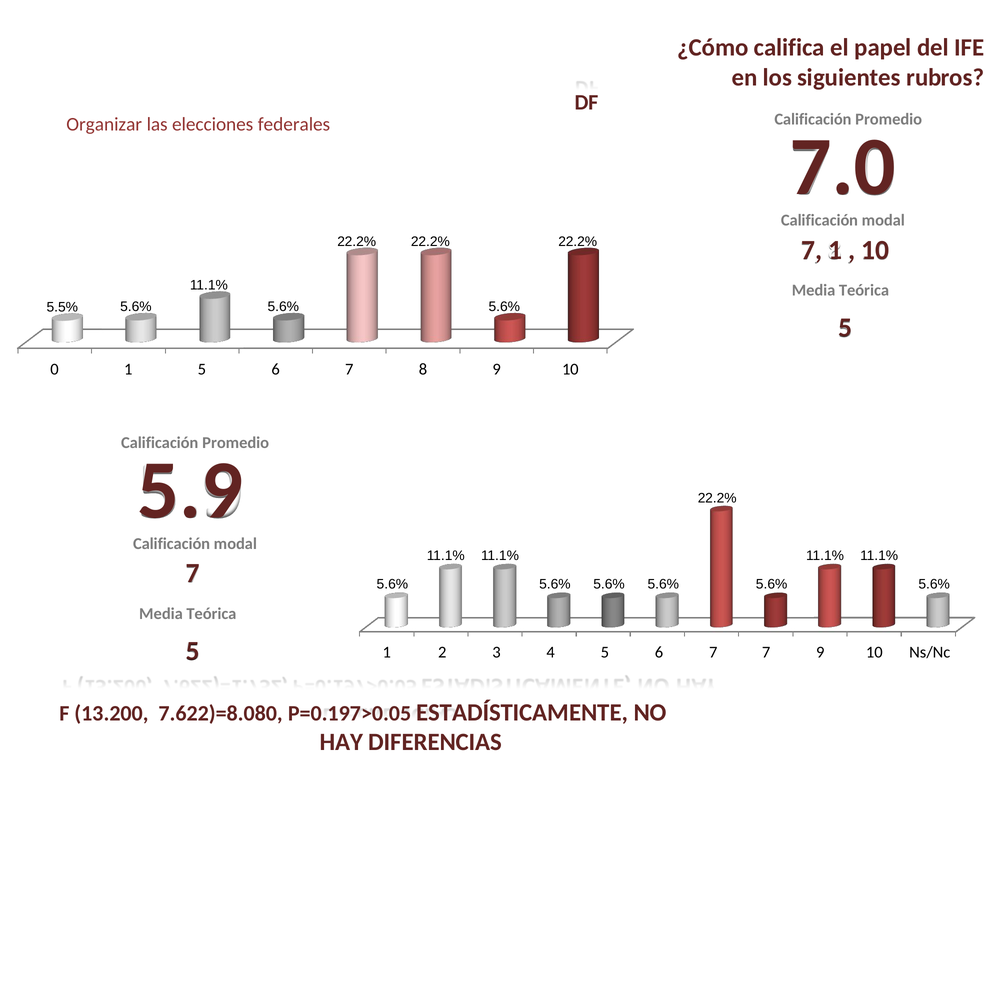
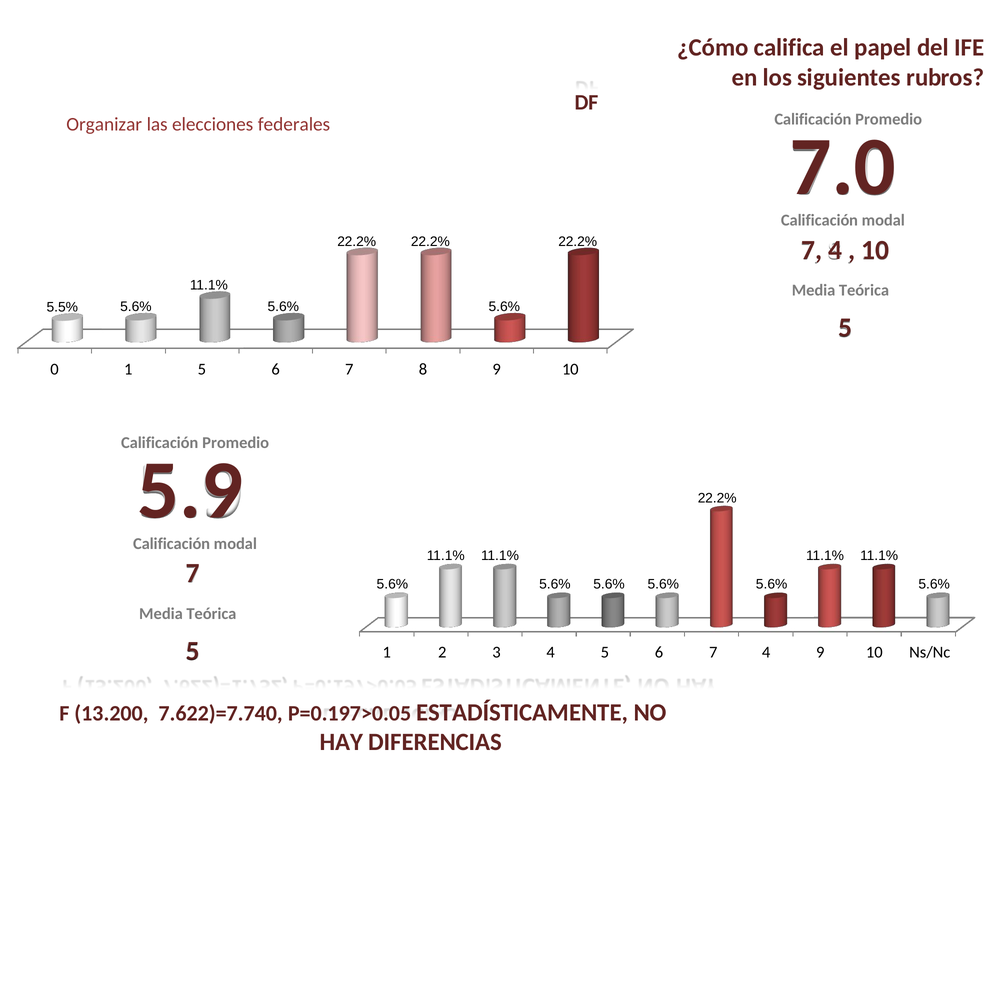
1: 1 -> 4 (835, 250)
6 7 7: 7 -> 4 (766, 652)
7.622)=8.080: 7.622)=8.080 -> 7.622)=7.740 (221, 713)
